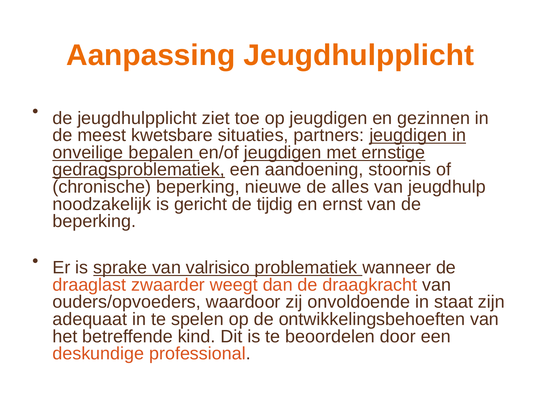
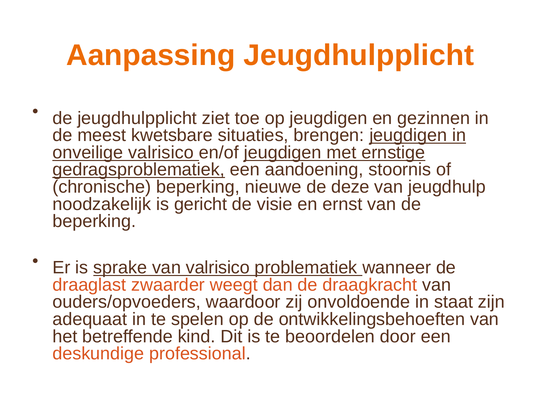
partners: partners -> brengen (329, 136)
onveilige bepalen: bepalen -> valrisico (161, 153)
alles: alles -> deze (350, 187)
tijdig: tijdig -> visie (275, 204)
